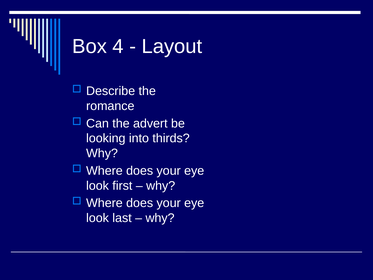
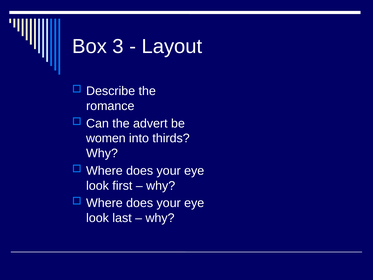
4: 4 -> 3 (118, 46)
looking: looking -> women (106, 138)
